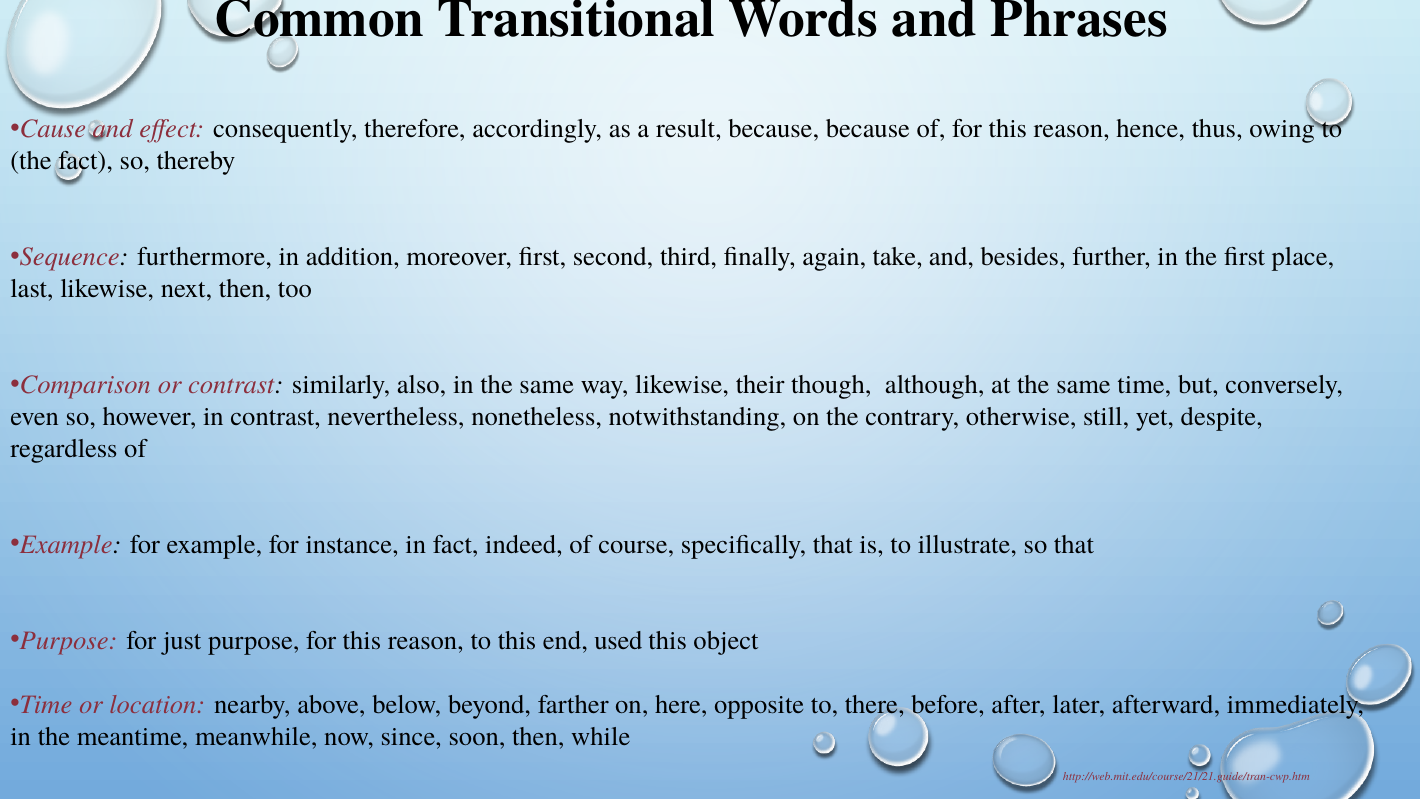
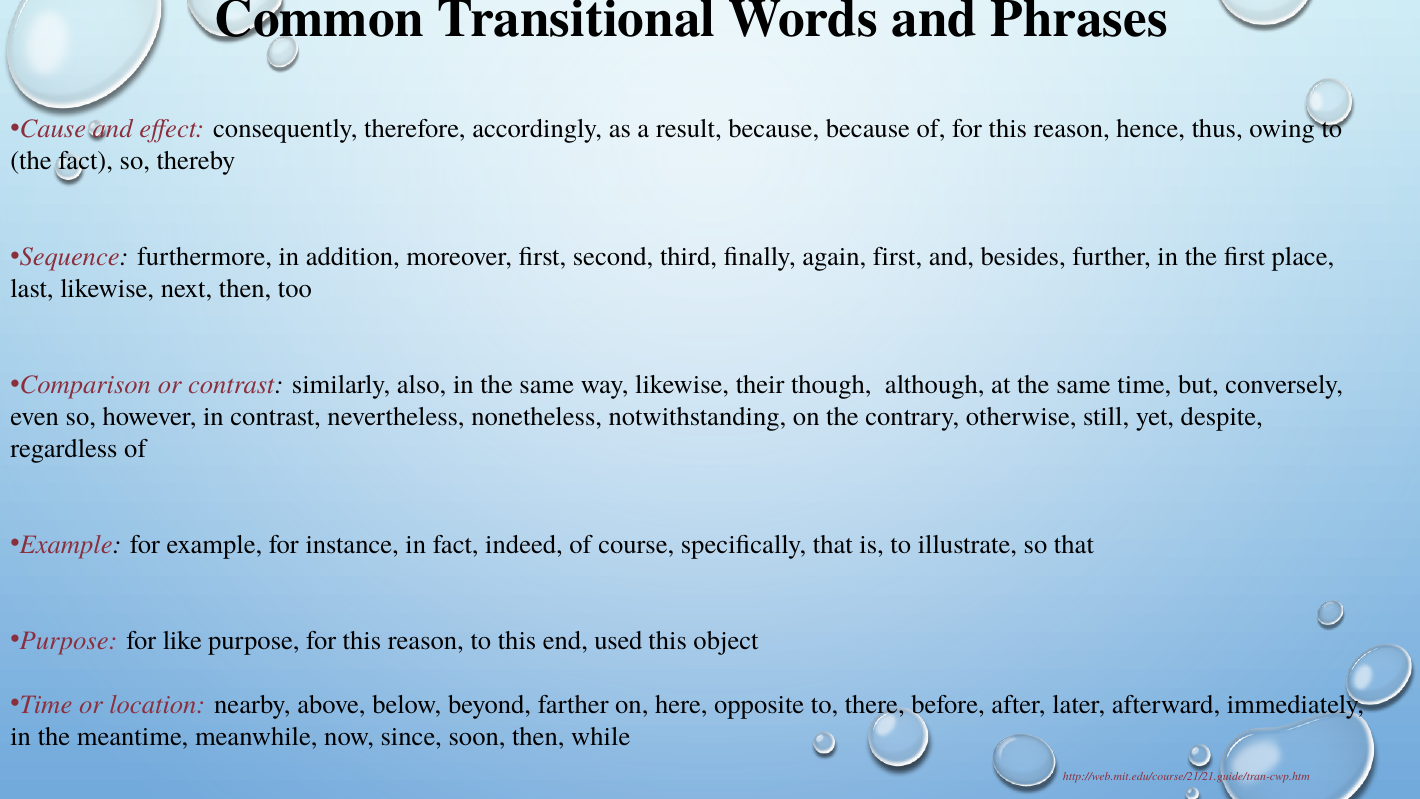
again take: take -> first (898, 257)
just: just -> like (182, 640)
